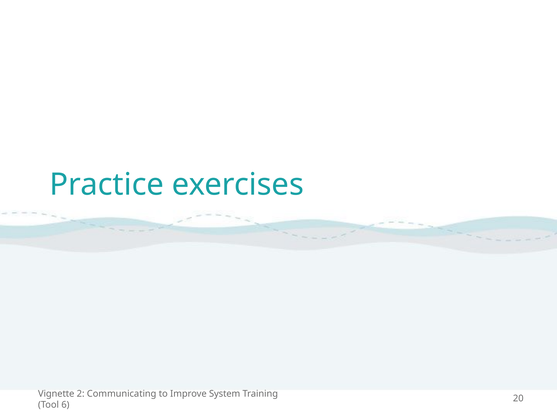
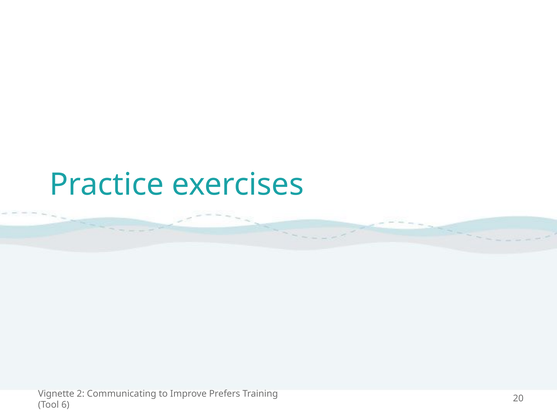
System: System -> Prefers (225, 393)
